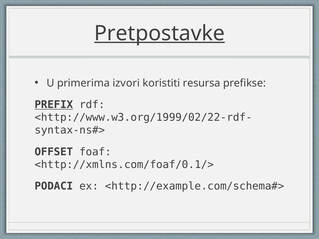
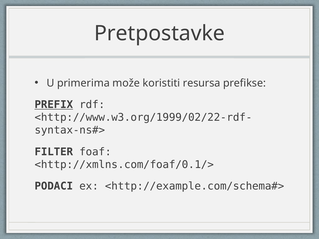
Pretpostavke underline: present -> none (160, 33)
izvori: izvori -> može (126, 83)
OFFSET: OFFSET -> FILTER (54, 152)
